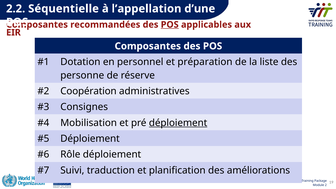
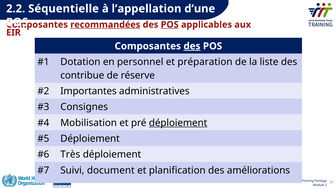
recommandées underline: none -> present (105, 25)
des underline: none -> present (192, 46)
personne: personne -> contribue (82, 75)
Coopération: Coopération -> Importantes (88, 91)
Rôle: Rôle -> Très (70, 155)
traduction: traduction -> document (111, 170)
